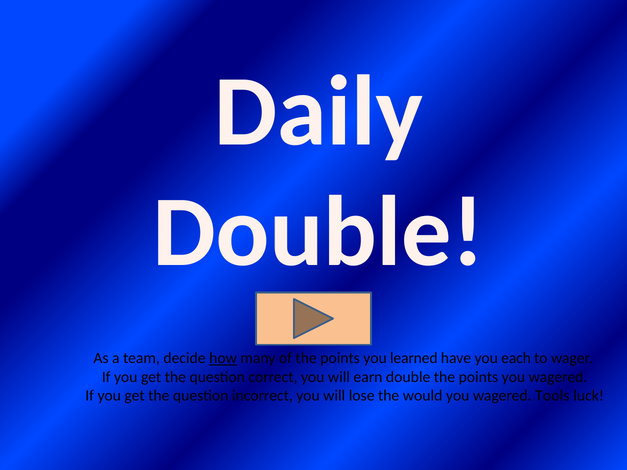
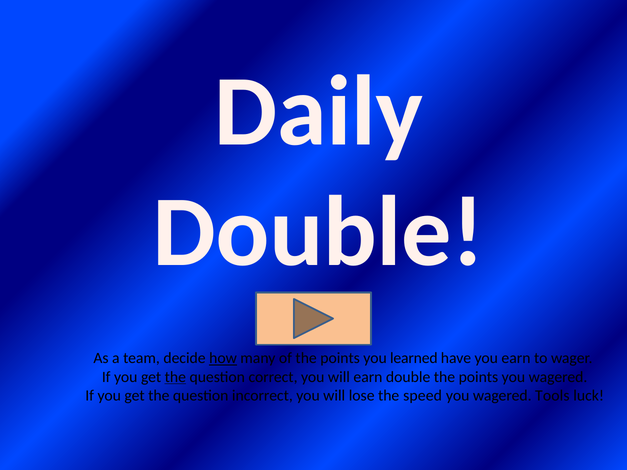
you each: each -> earn (516, 358)
the underline: none -> present (175, 377)
would: would -> speed (423, 396)
